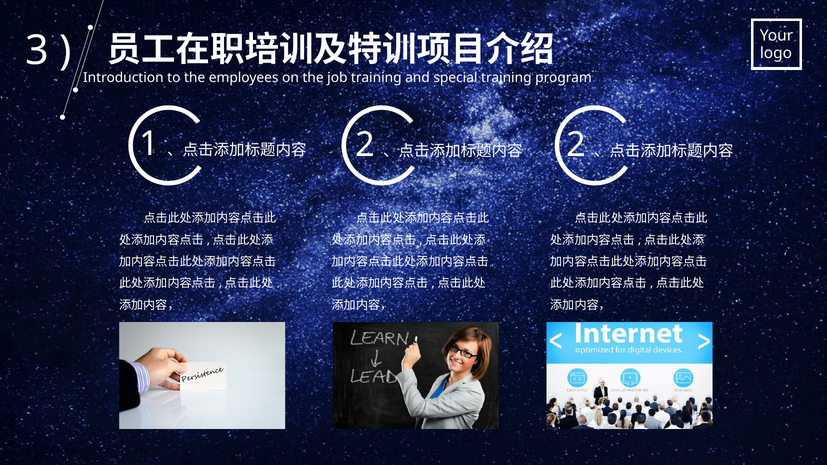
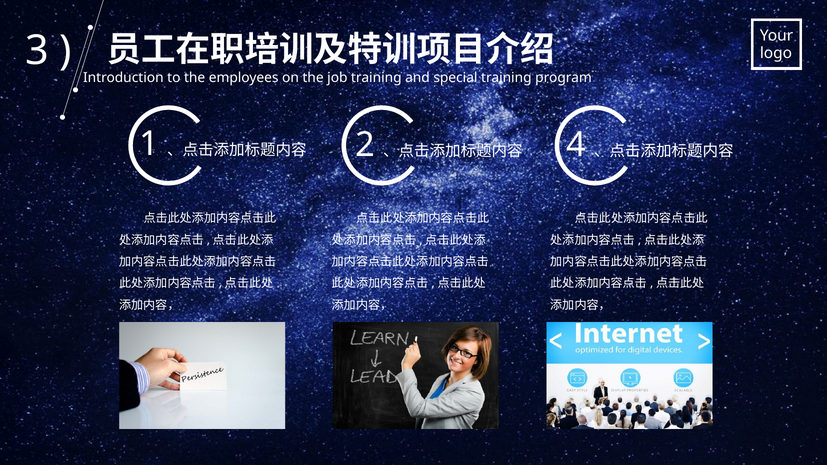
2: 2 -> 4 (576, 145)
